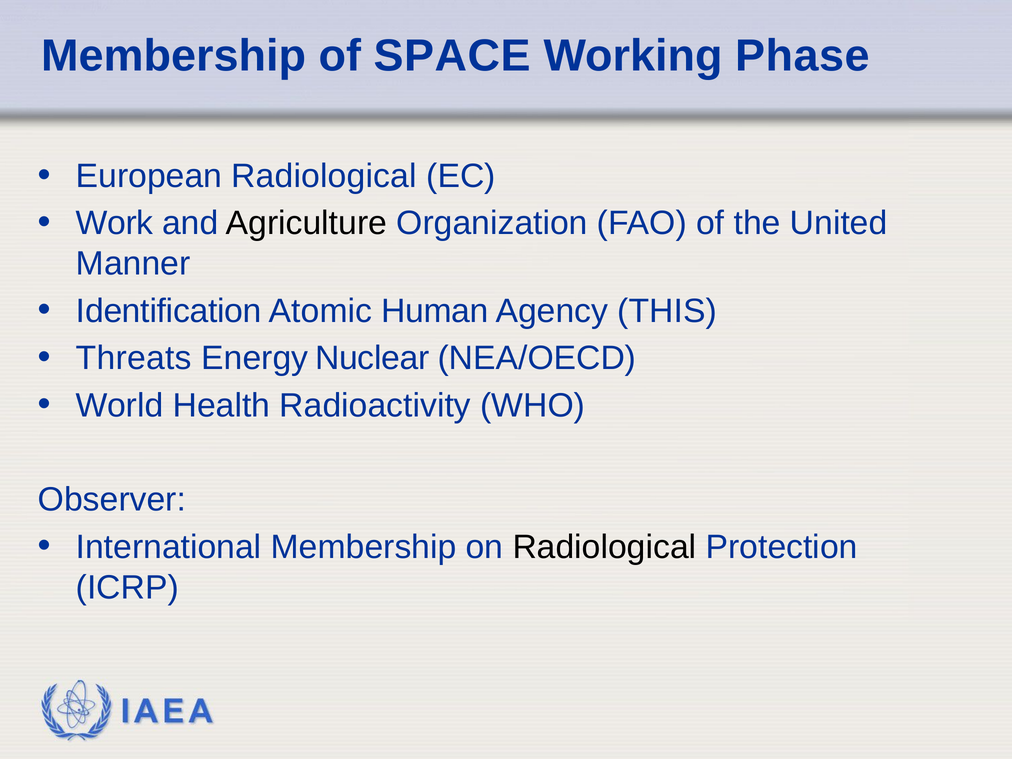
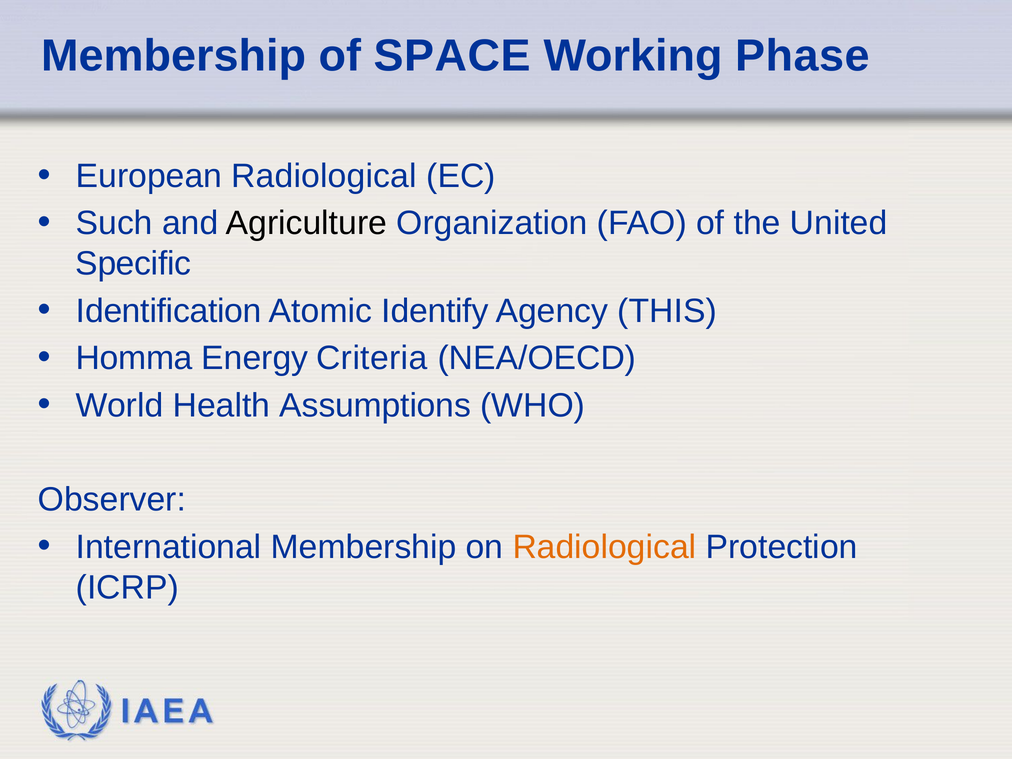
Work: Work -> Such (114, 223)
Manner: Manner -> Specific (133, 264)
Human: Human -> Identify (435, 311)
Threats: Threats -> Homma (134, 358)
Nuclear: Nuclear -> Criteria (372, 358)
Radioactivity: Radioactivity -> Assumptions (375, 405)
Radiological colour: black -> orange (604, 547)
